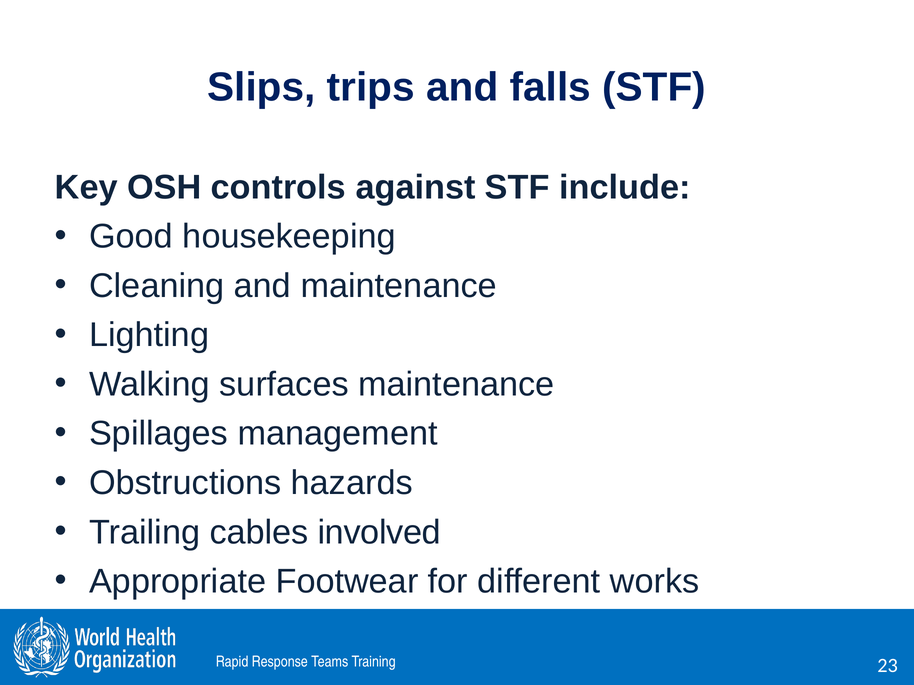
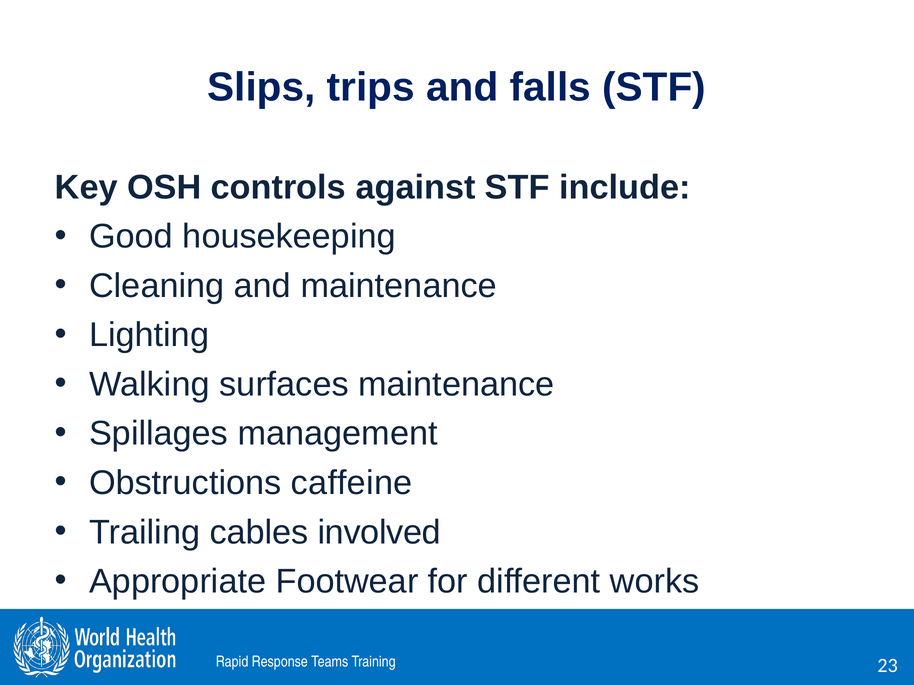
hazards: hazards -> caffeine (352, 483)
